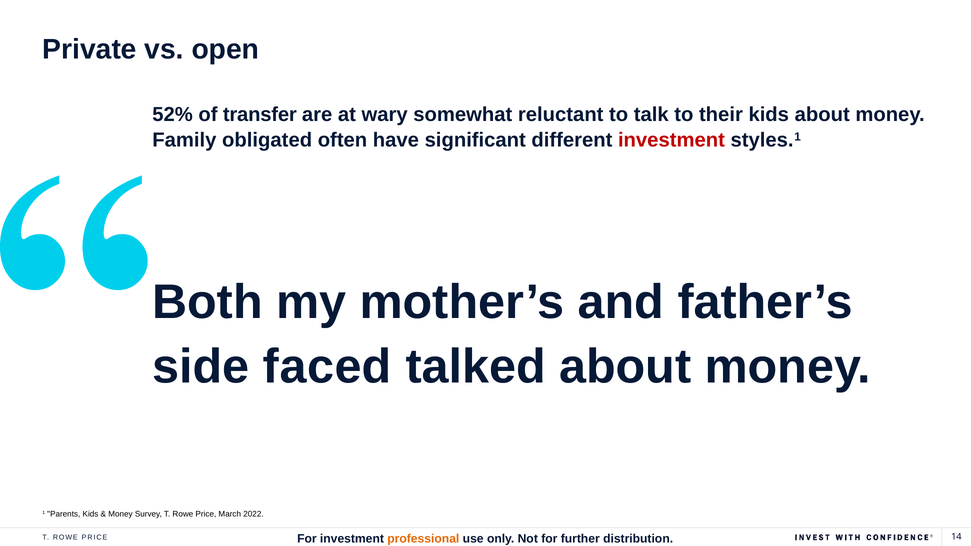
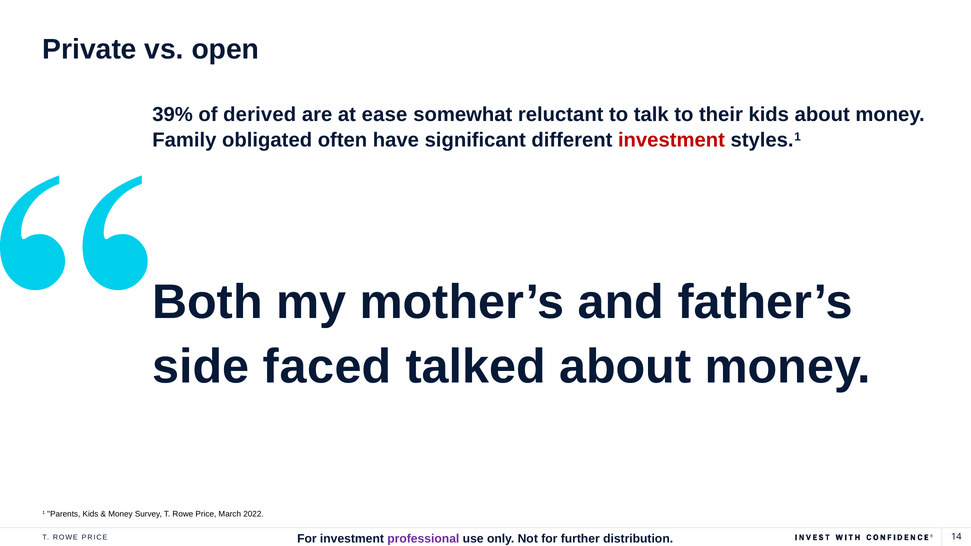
52%: 52% -> 39% (173, 115)
transfer: transfer -> derived (260, 115)
wary: wary -> ease (385, 115)
professional colour: orange -> purple (423, 539)
